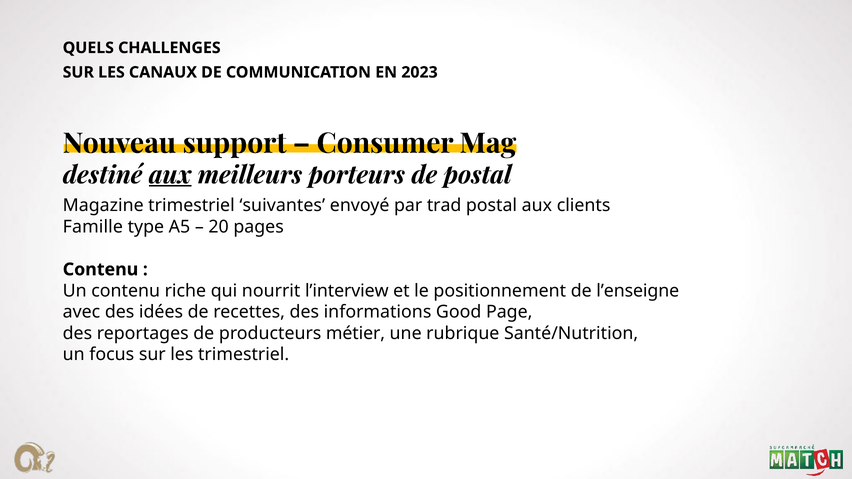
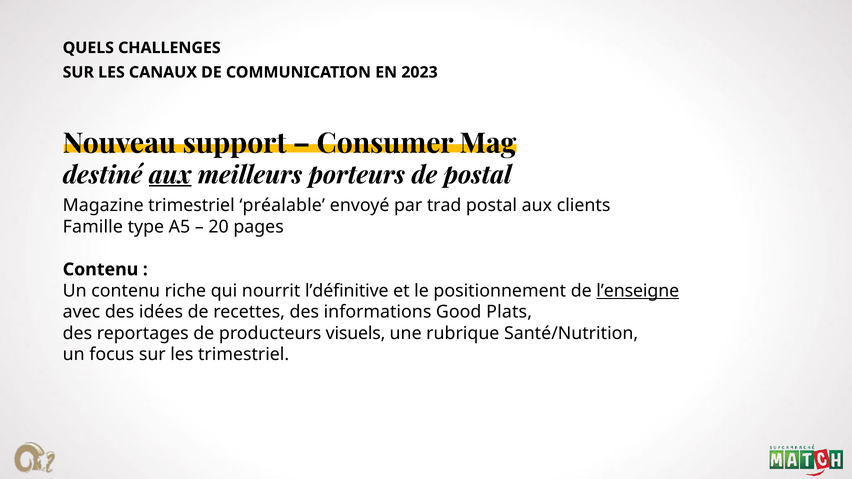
suivantes: suivantes -> préalable (282, 206)
l’interview: l’interview -> l’définitive (347, 291)
l’enseigne underline: none -> present (638, 291)
Page: Page -> Plats (509, 312)
métier: métier -> visuels (356, 334)
